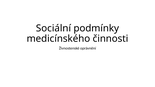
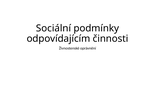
medicínského: medicínského -> odpovídajícím (58, 39)
